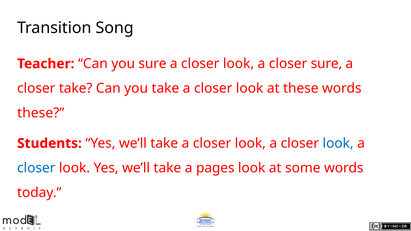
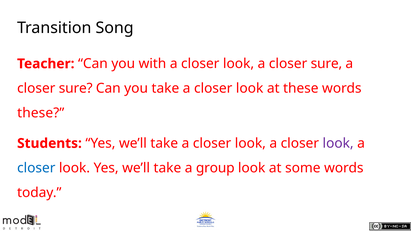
you sure: sure -> with (152, 64)
take: take -> sure (76, 88)
look colour: blue -> purple (338, 143)
pages: pages -> group (215, 168)
